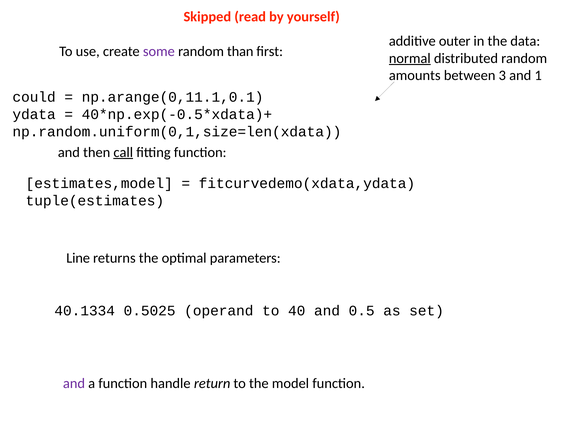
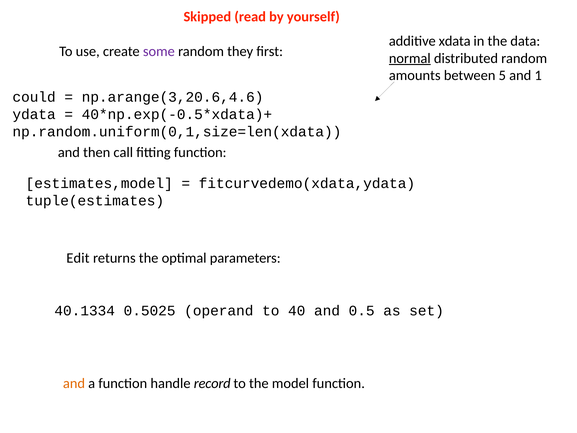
outer: outer -> xdata (455, 41)
than: than -> they (240, 51)
3: 3 -> 5 (502, 76)
np.arange(0,11.1,0.1: np.arange(0,11.1,0.1 -> np.arange(3,20.6,4.6 (173, 97)
call underline: present -> none (123, 152)
Line: Line -> Edit (78, 258)
and colour: purple -> orange (74, 383)
return: return -> record (212, 383)
